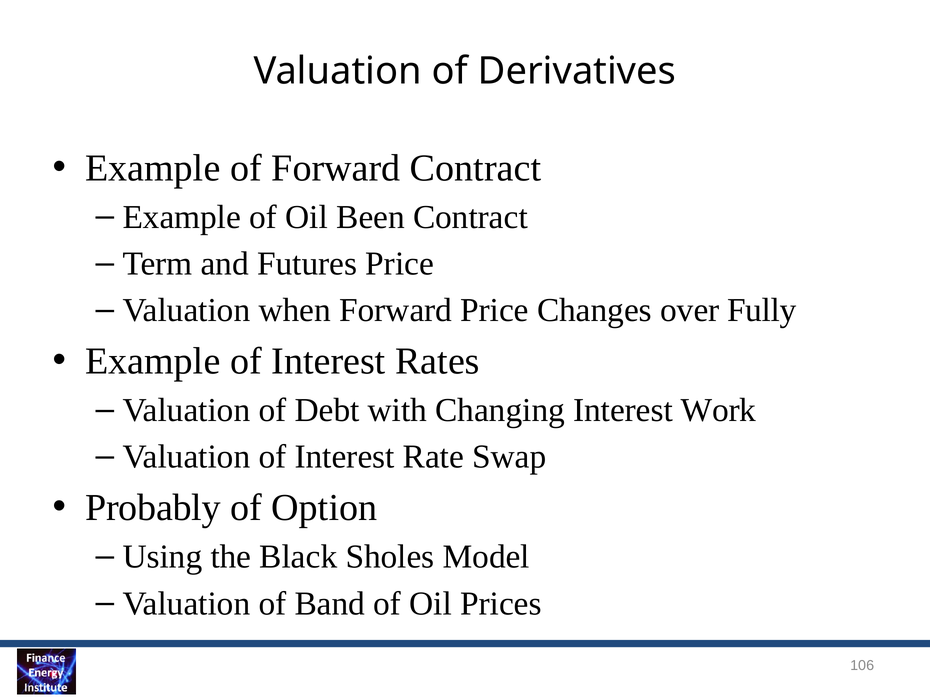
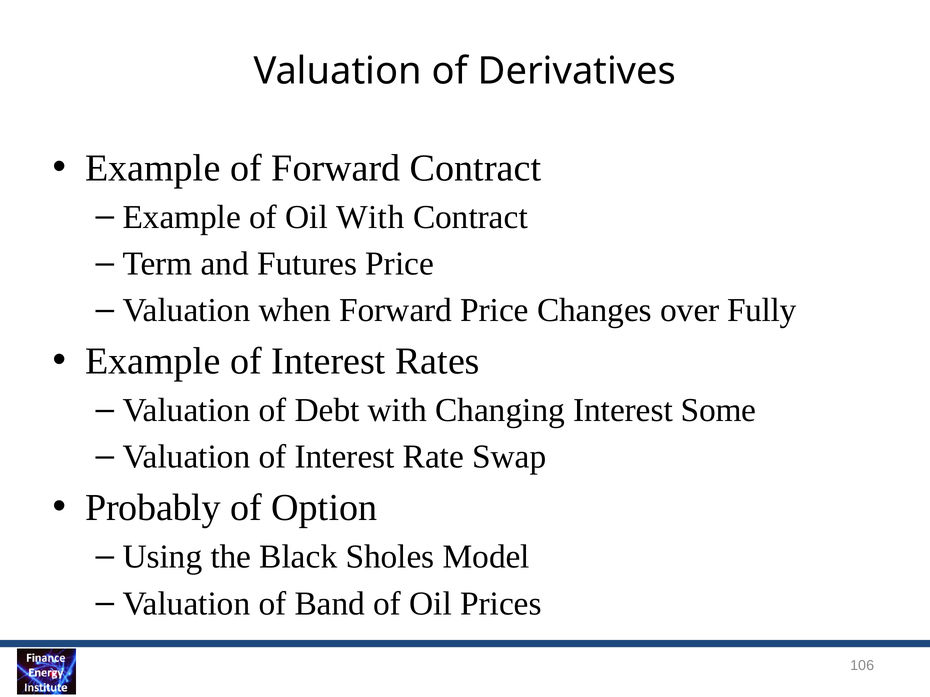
Oil Been: Been -> With (370, 217)
Work: Work -> Some (719, 411)
